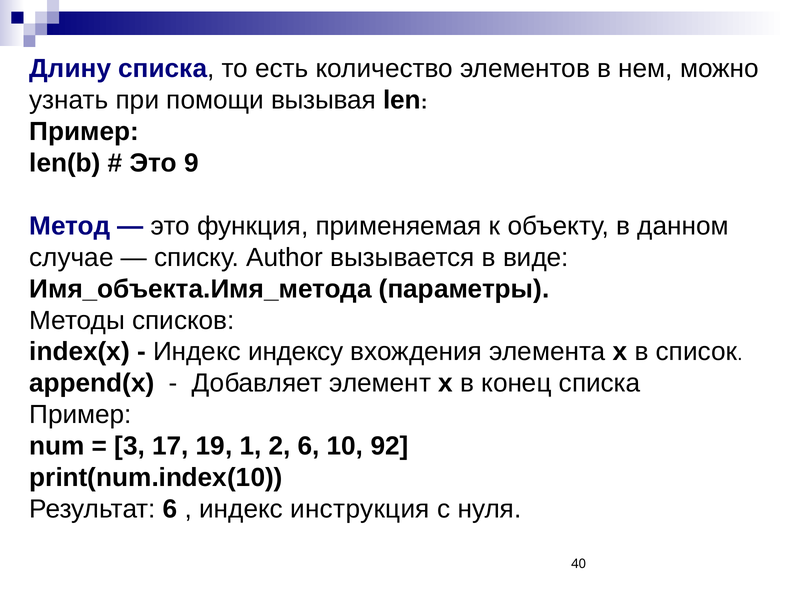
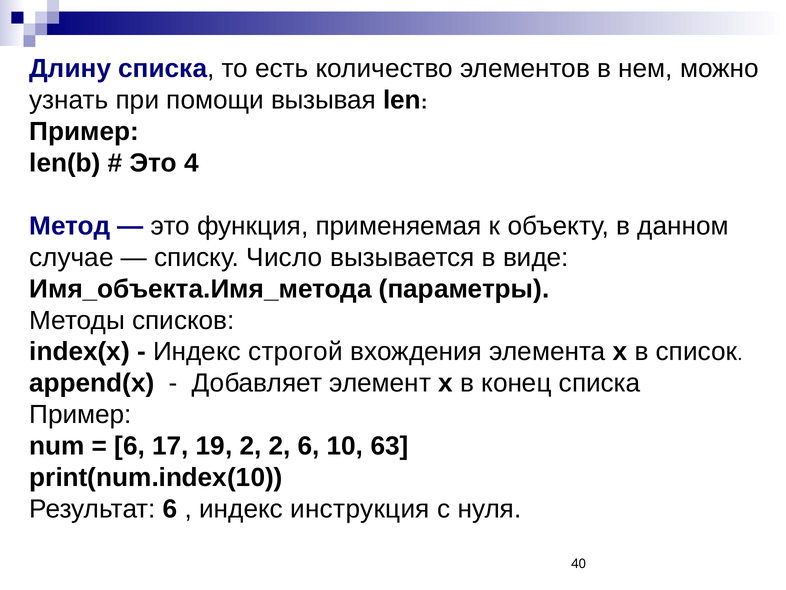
9: 9 -> 4 (191, 163)
Author: Author -> Число (284, 257)
индексу: индексу -> строгой (296, 352)
3: 3 -> 6 (130, 446)
19 1: 1 -> 2 (251, 446)
92: 92 -> 63 (389, 446)
